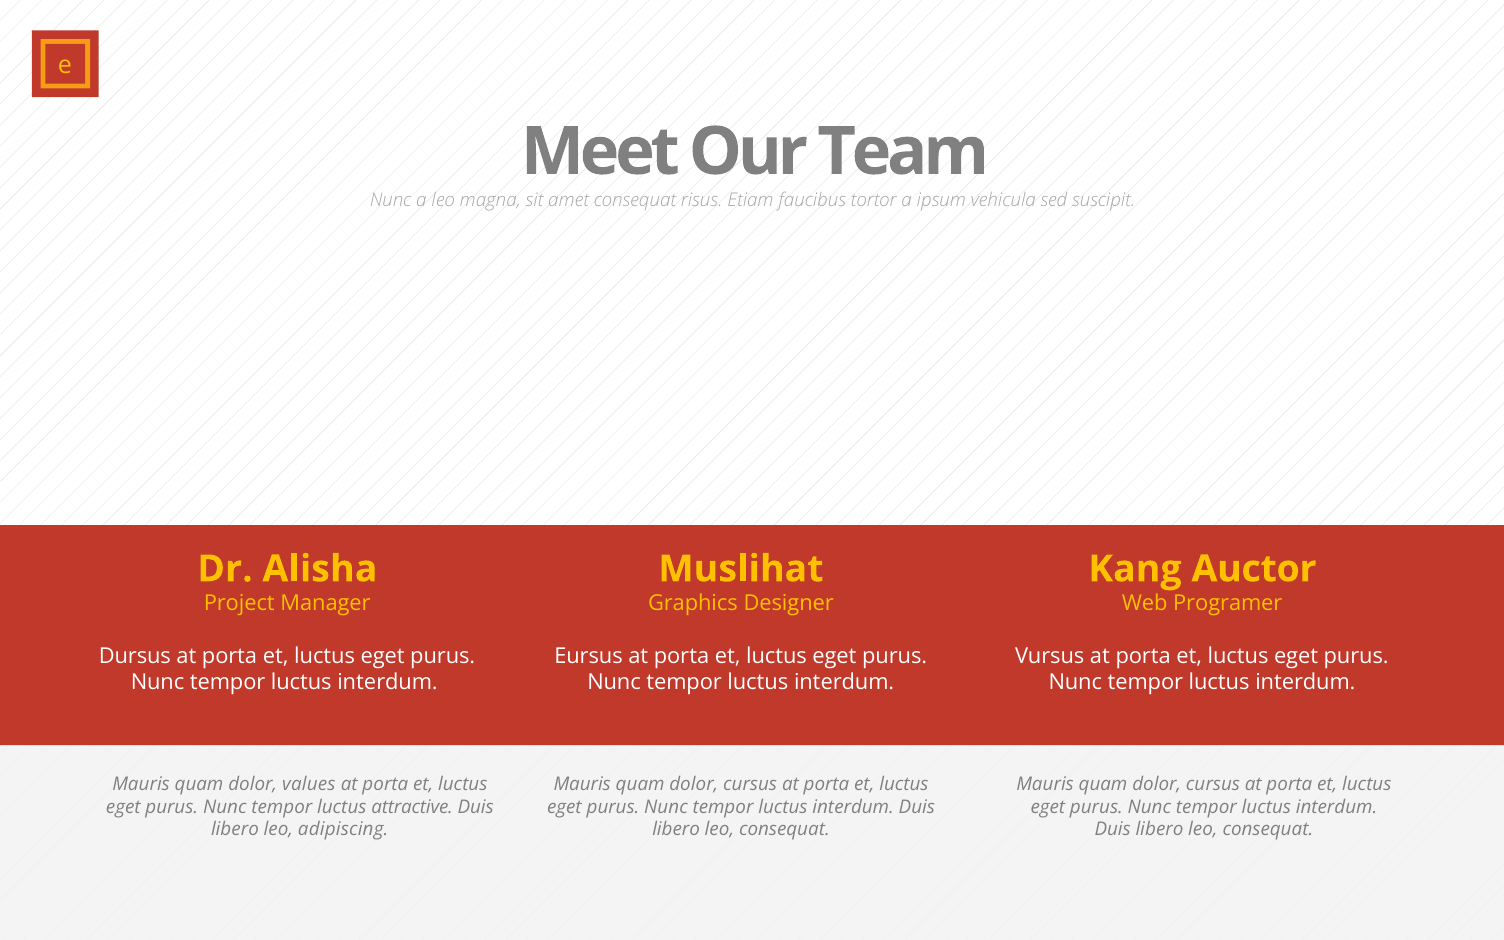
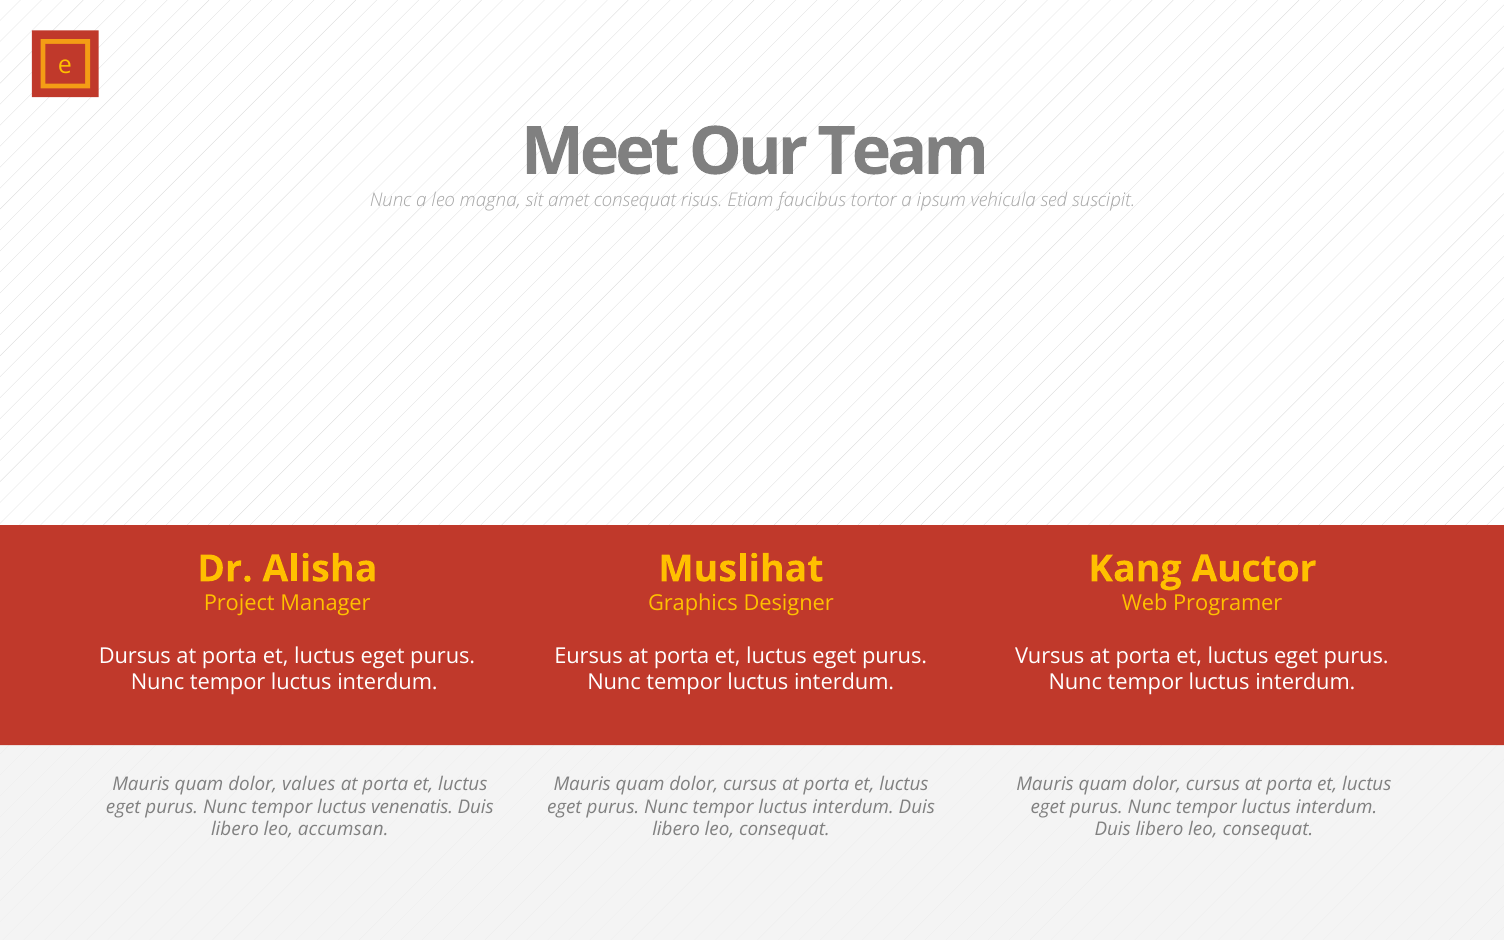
attractive: attractive -> venenatis (412, 807)
adipiscing: adipiscing -> accumsan (343, 830)
